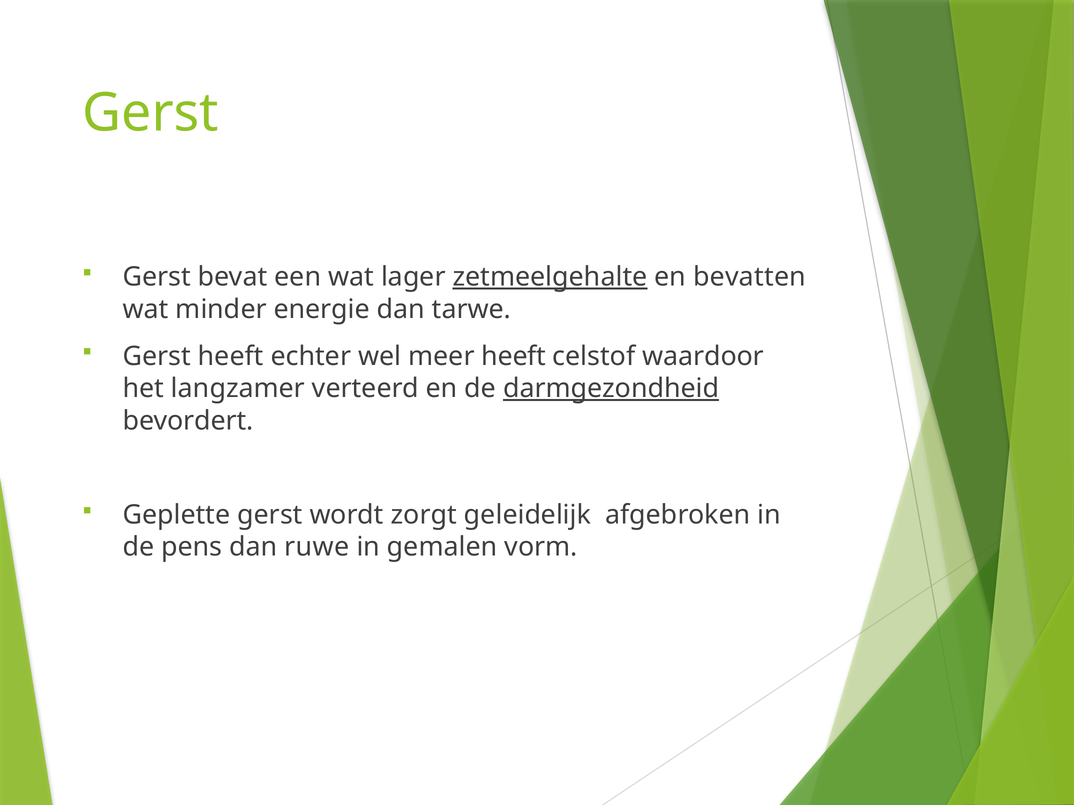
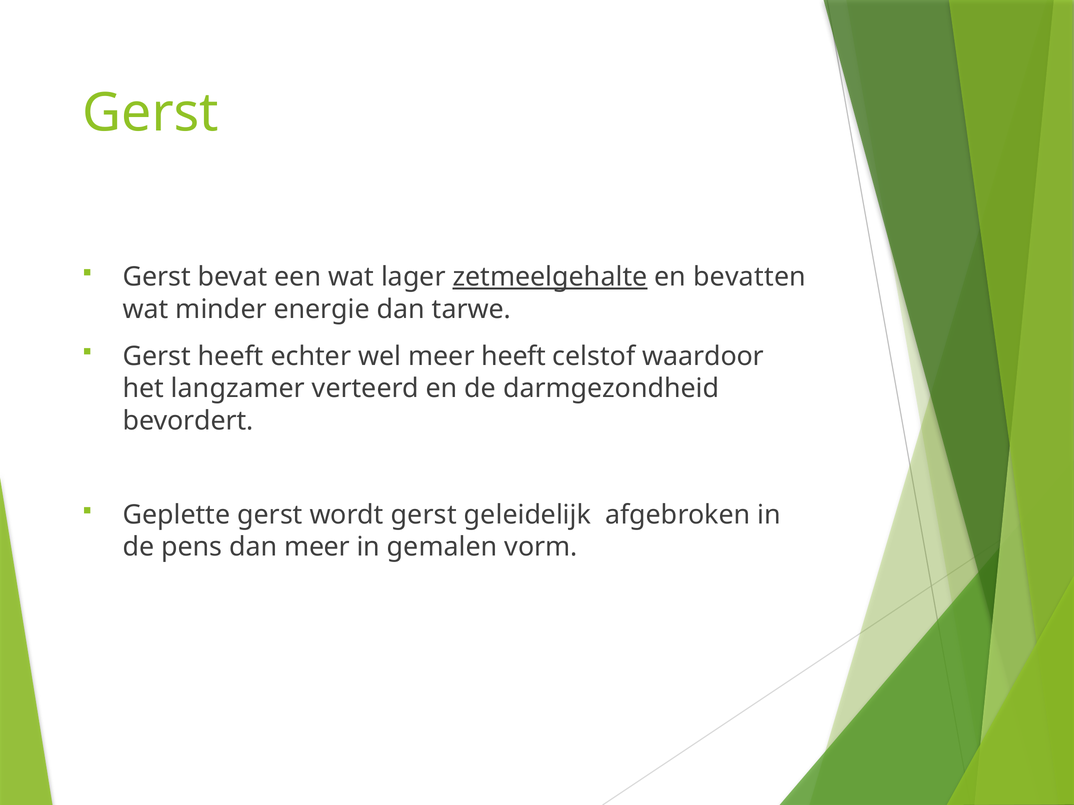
darmgezondheid underline: present -> none (611, 389)
wordt zorgt: zorgt -> gerst (424, 515)
dan ruwe: ruwe -> meer (317, 547)
